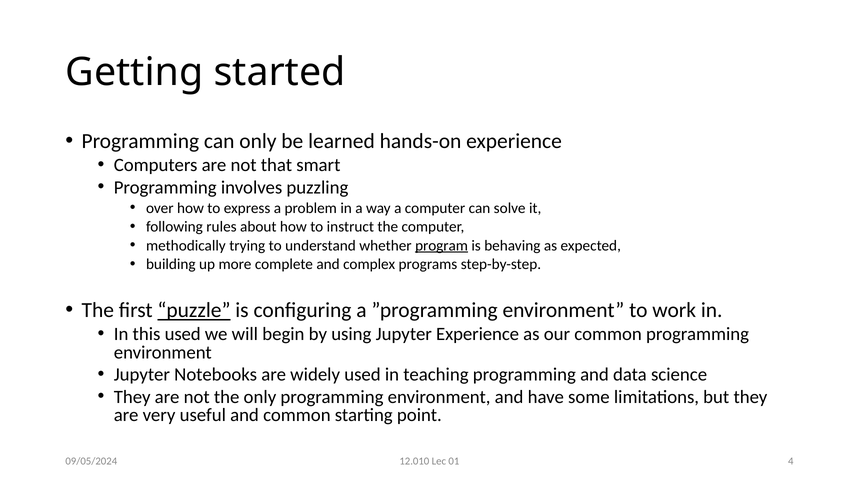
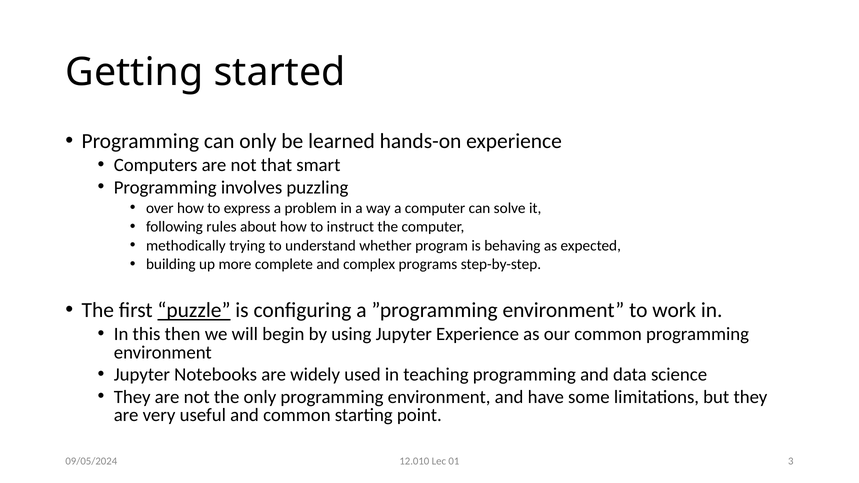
program underline: present -> none (442, 246)
this used: used -> then (183, 334)
4: 4 -> 3 (791, 461)
